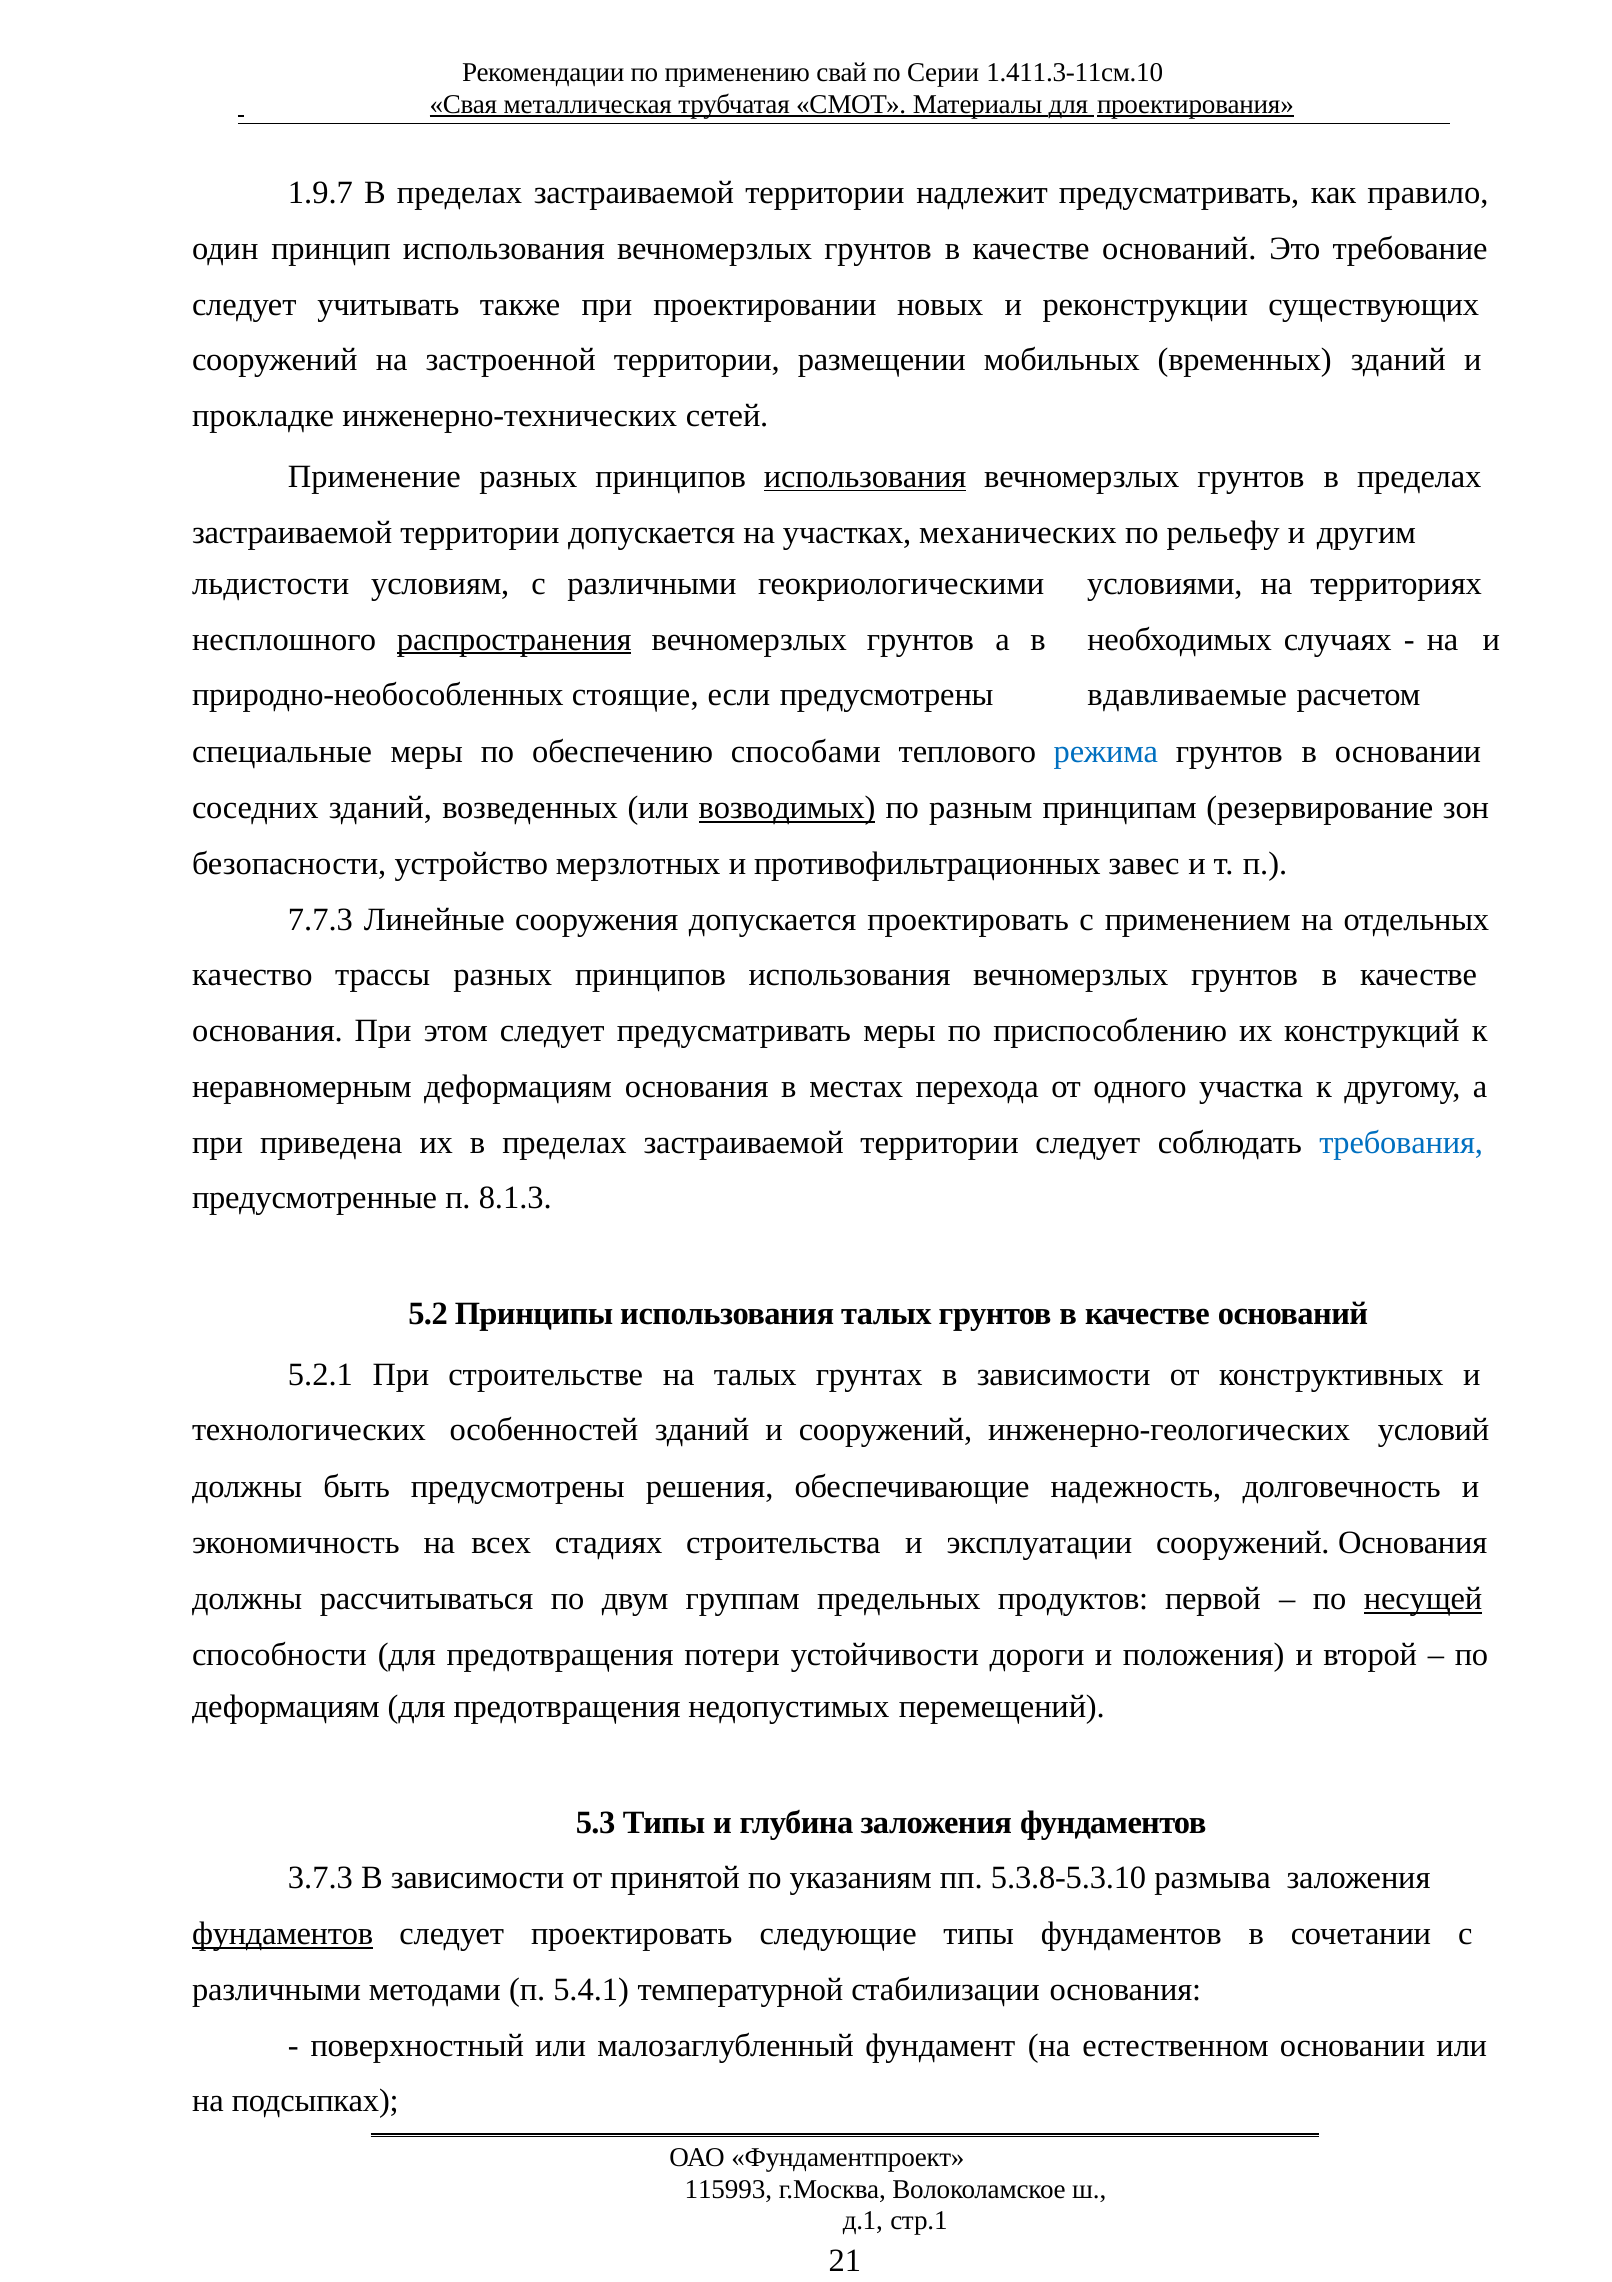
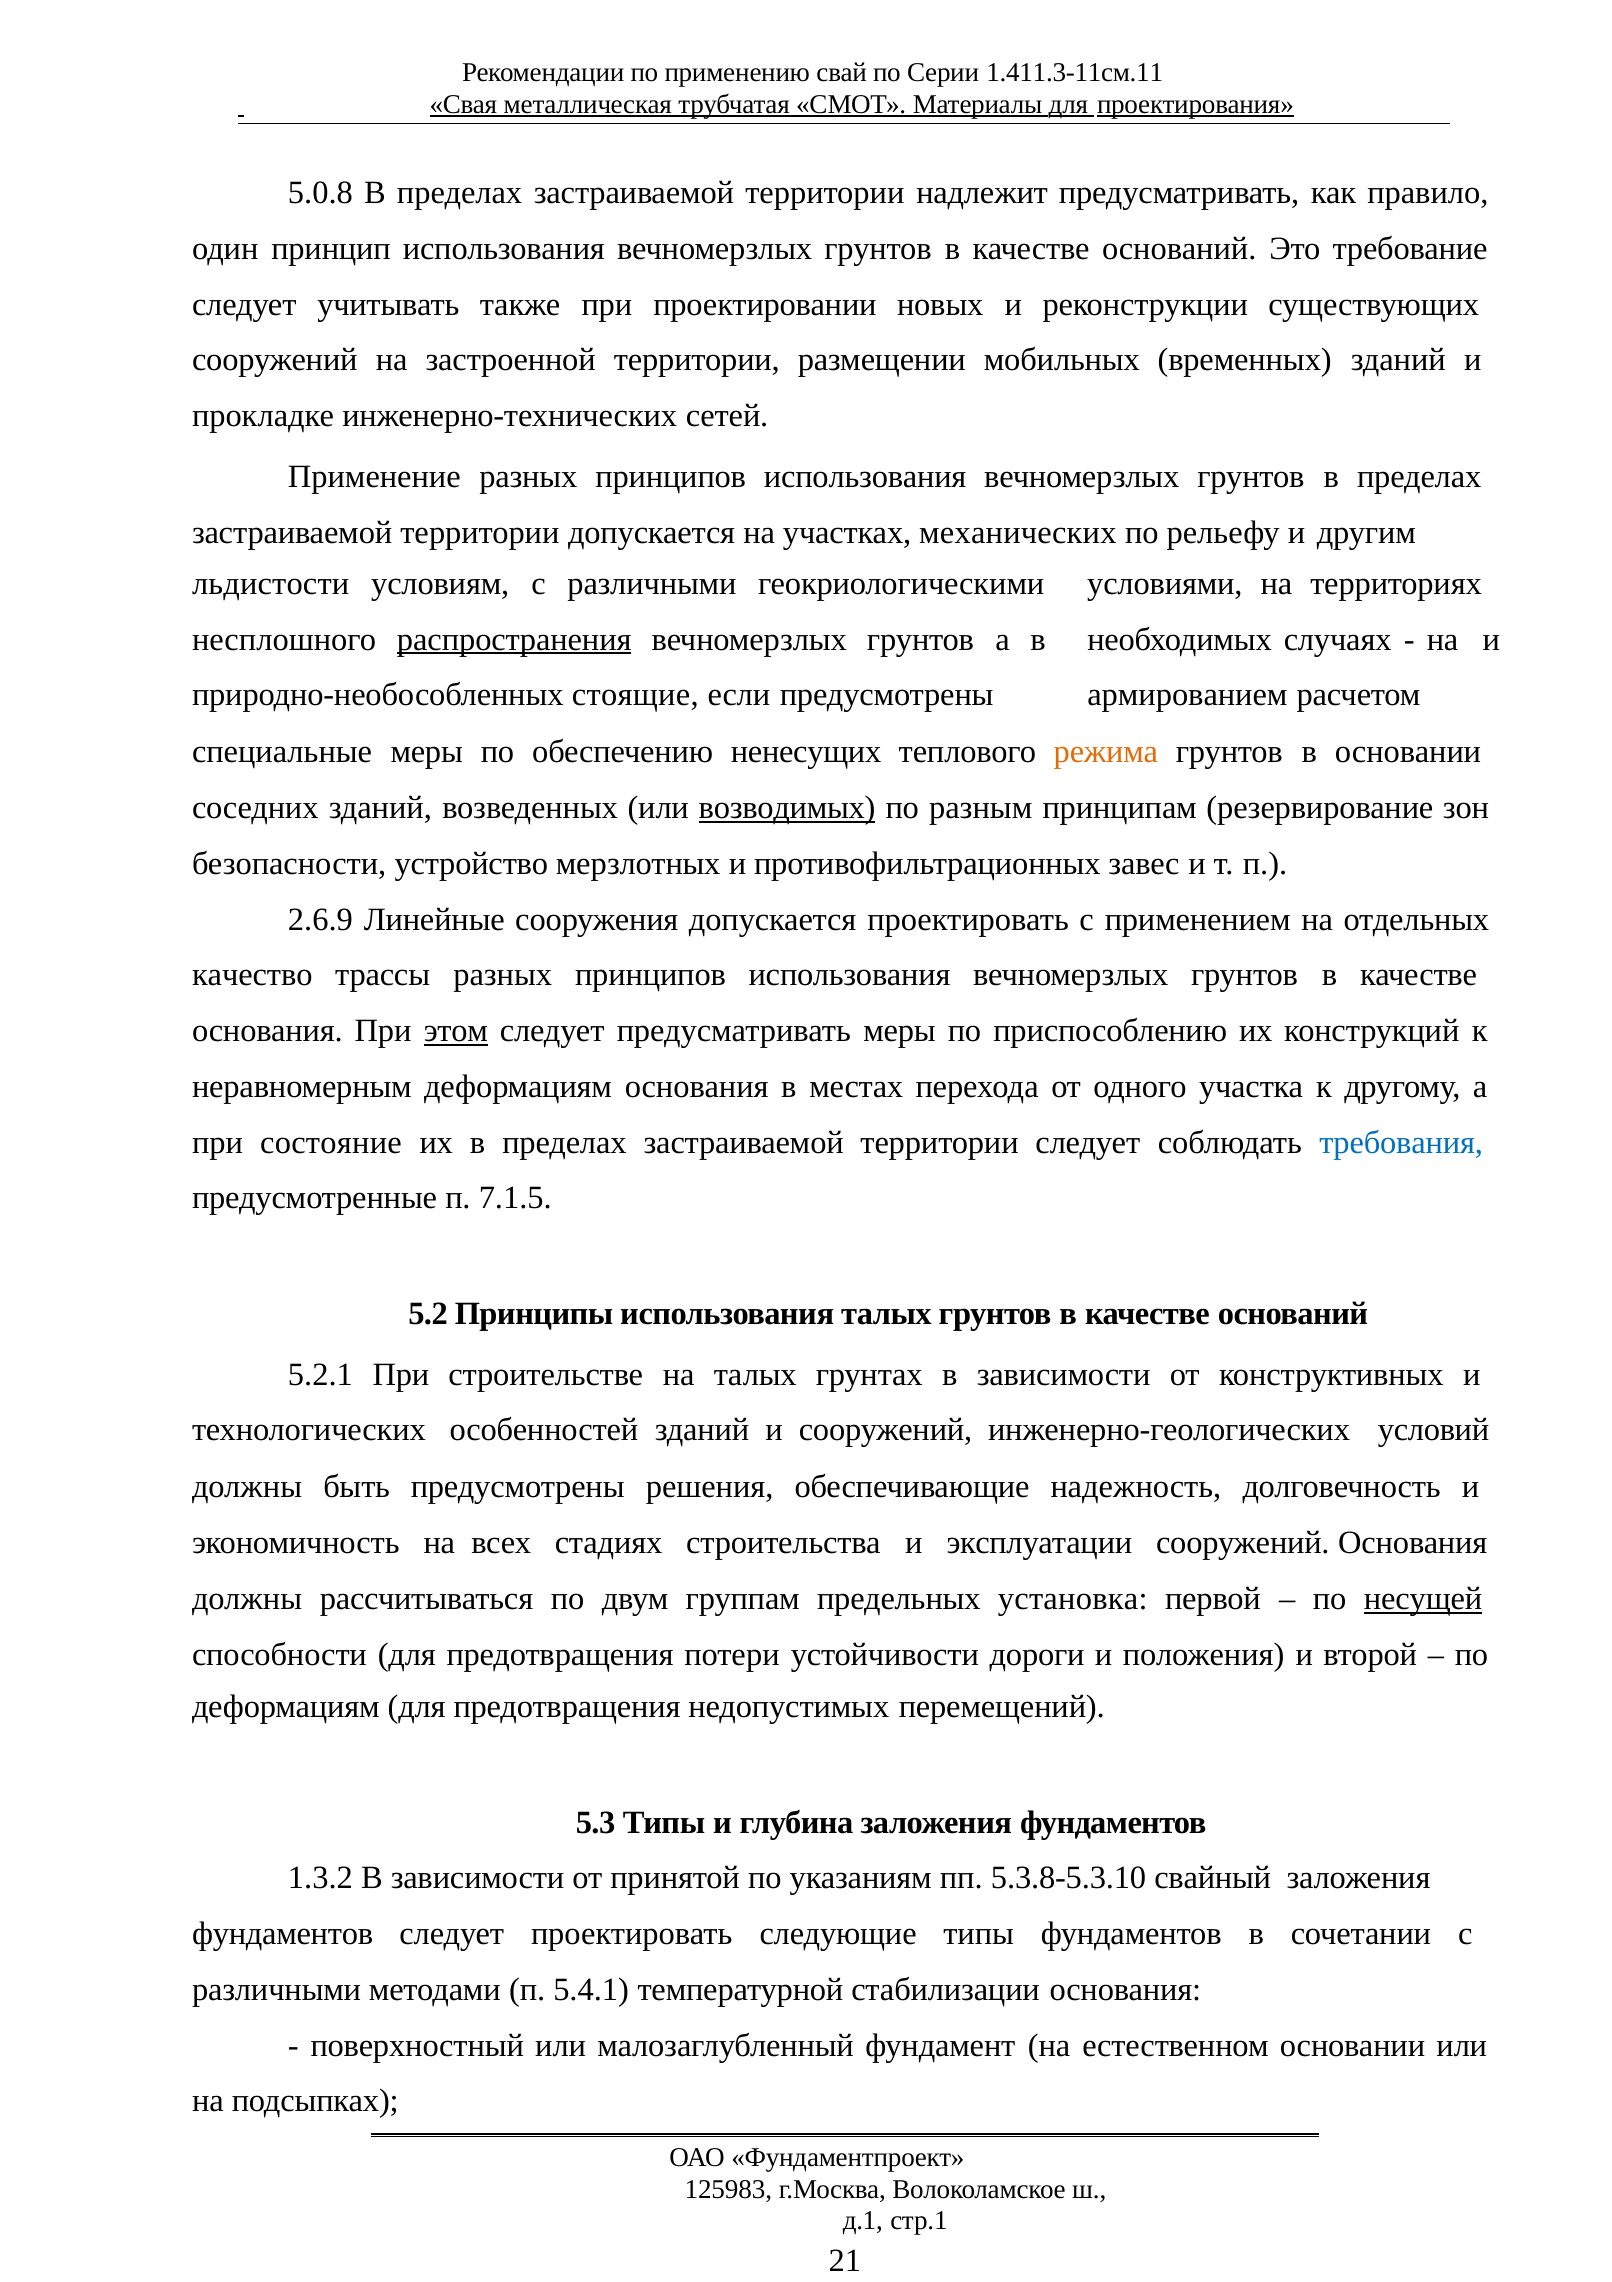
1.411.3-11см.10: 1.411.3-11см.10 -> 1.411.3-11см.11 (1075, 72)
1.9.7: 1.9.7 -> 5.0.8 (320, 193)
использования underline: present -> none (865, 477)
вдавливаемые: вдавливаемые -> армированием (1187, 695)
способами: способами -> ненесущих (806, 752)
режима colour: blue -> orange (1106, 752)
7.7.3: 7.7.3 -> 2.6.9 (320, 920)
этом underline: none -> present (456, 1031)
приведена: приведена -> состояние (331, 1143)
8.1.3: 8.1.3 -> 7.1.5 (515, 1199)
продуктов: продуктов -> установка (1073, 1599)
3.7.3: 3.7.3 -> 1.3.2 (320, 1878)
размыва: размыва -> свайный (1213, 1878)
фундаментов underline: present -> none (283, 1934)
115993: 115993 -> 125983 (728, 2190)
